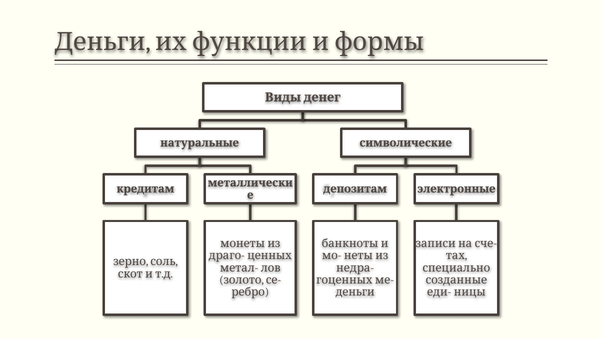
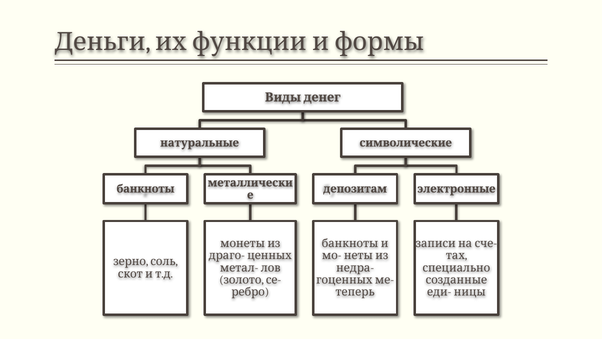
кредитам: кредитам -> банкноты (145, 189)
деньги: деньги -> теперь (355, 292)
